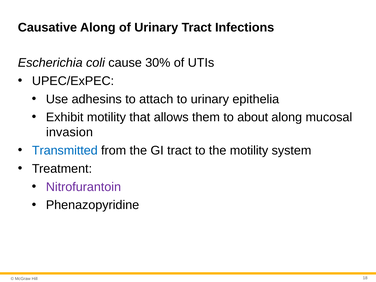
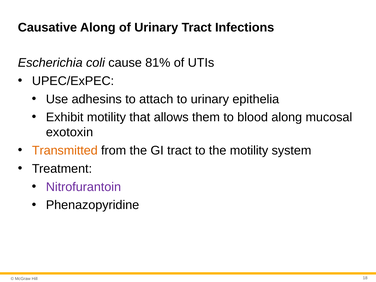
30%: 30% -> 81% (158, 63)
about: about -> blood (253, 117)
invasion: invasion -> exotoxin (69, 132)
Transmitted colour: blue -> orange (65, 151)
